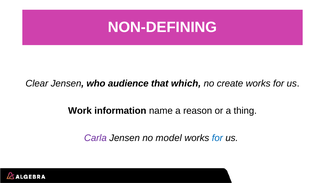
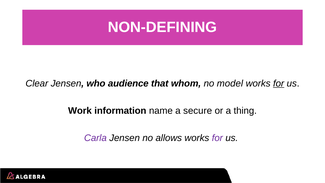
which: which -> whom (186, 83)
create: create -> model (230, 83)
for underline: none -> present (279, 83)
reason: reason -> secure (198, 111)
model: model -> allows (169, 138)
for colour: blue -> purple (217, 138)
